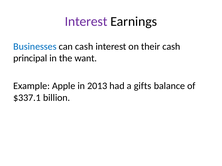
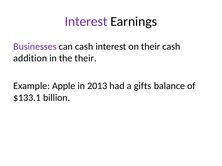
Businesses colour: blue -> purple (35, 47)
principal: principal -> addition (30, 58)
the want: want -> their (86, 58)
$337.1: $337.1 -> $133.1 (27, 98)
